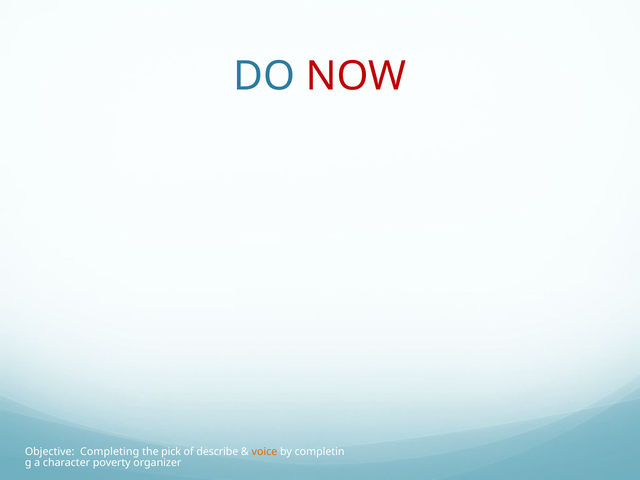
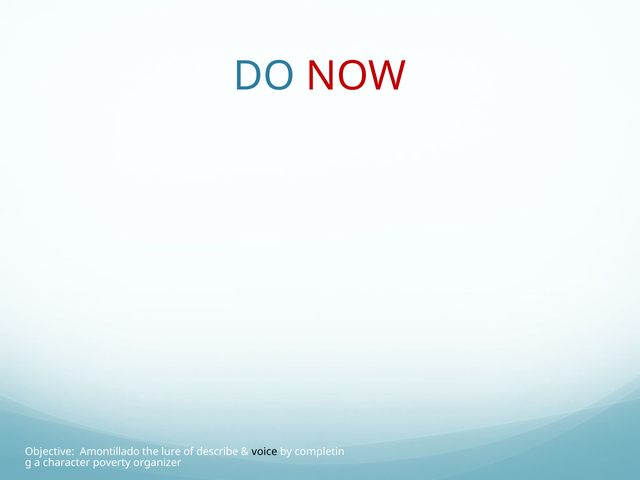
Completing: Completing -> Amontillado (110, 452)
pick: pick -> lure (171, 452)
voice colour: orange -> black (264, 452)
